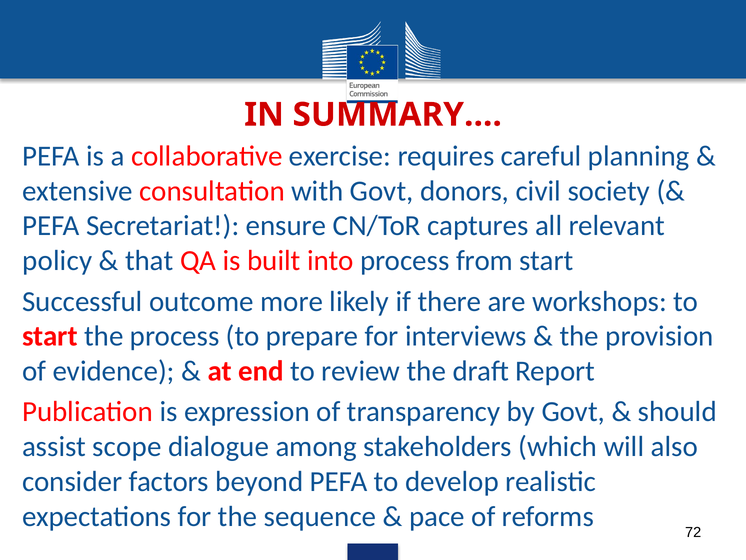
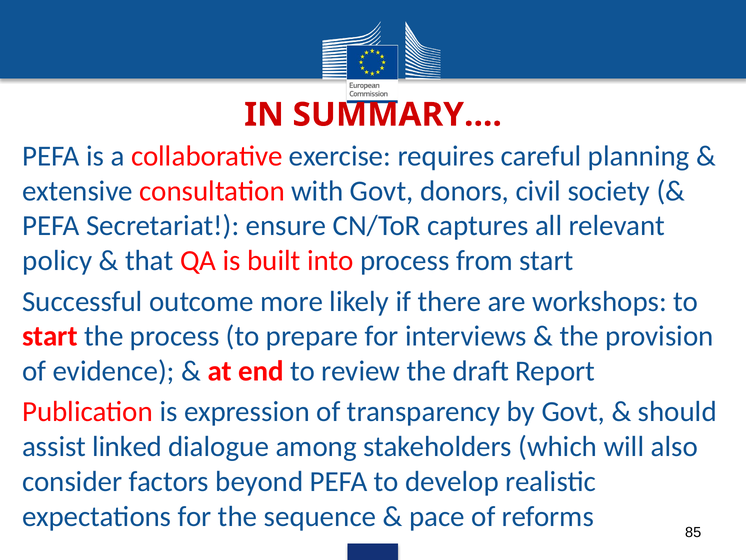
scope: scope -> linked (127, 446)
72: 72 -> 85 (693, 532)
